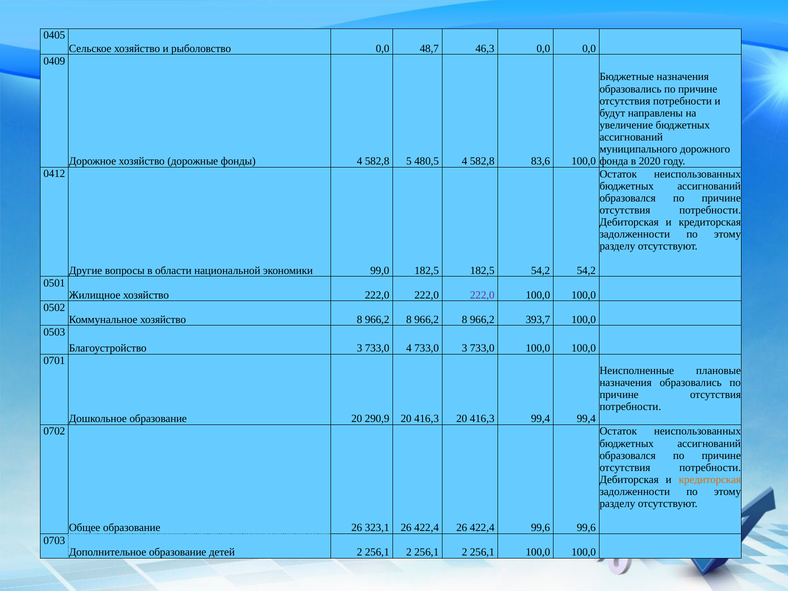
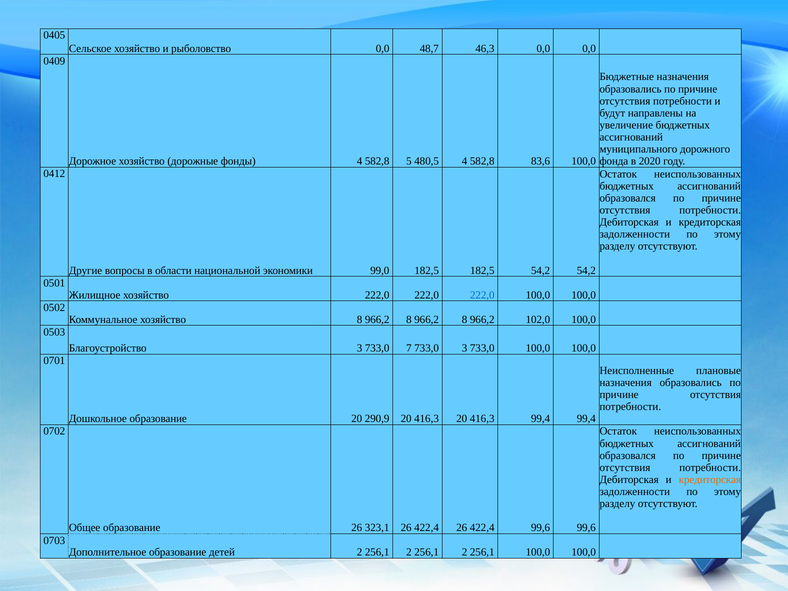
222,0 colour: purple -> blue (482, 295)
393,7: 393,7 -> 102,0 (538, 319)
733,0 4: 4 -> 7 (409, 348)
